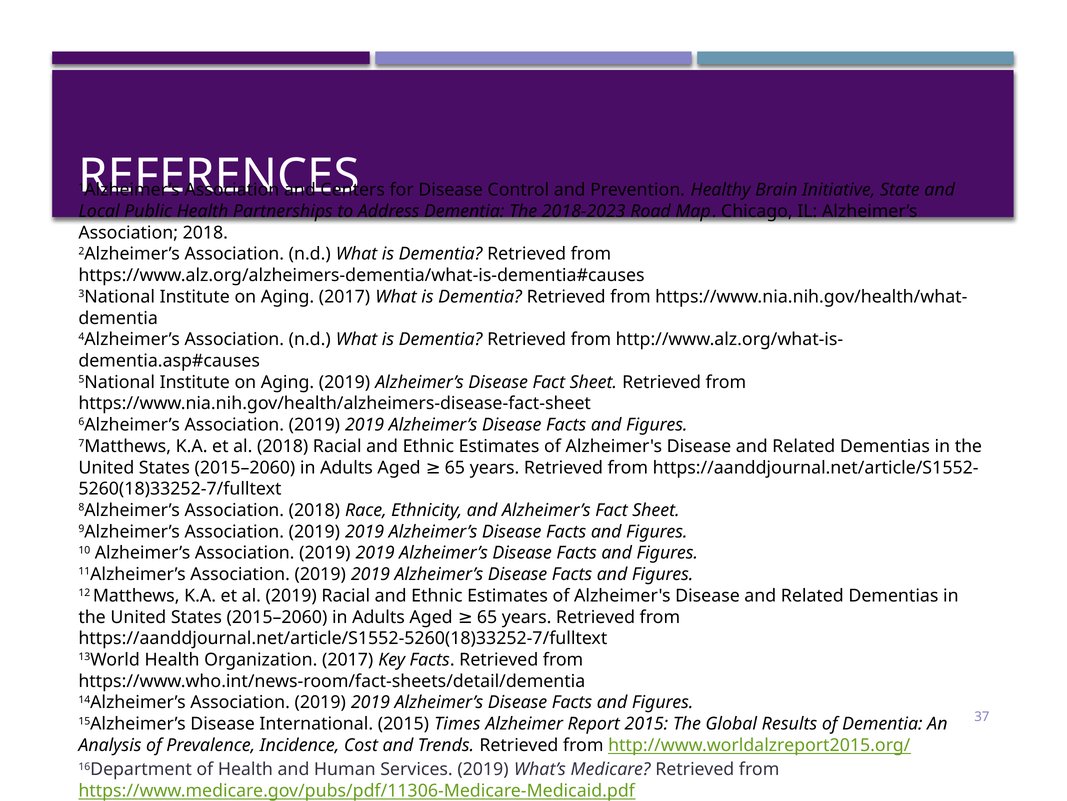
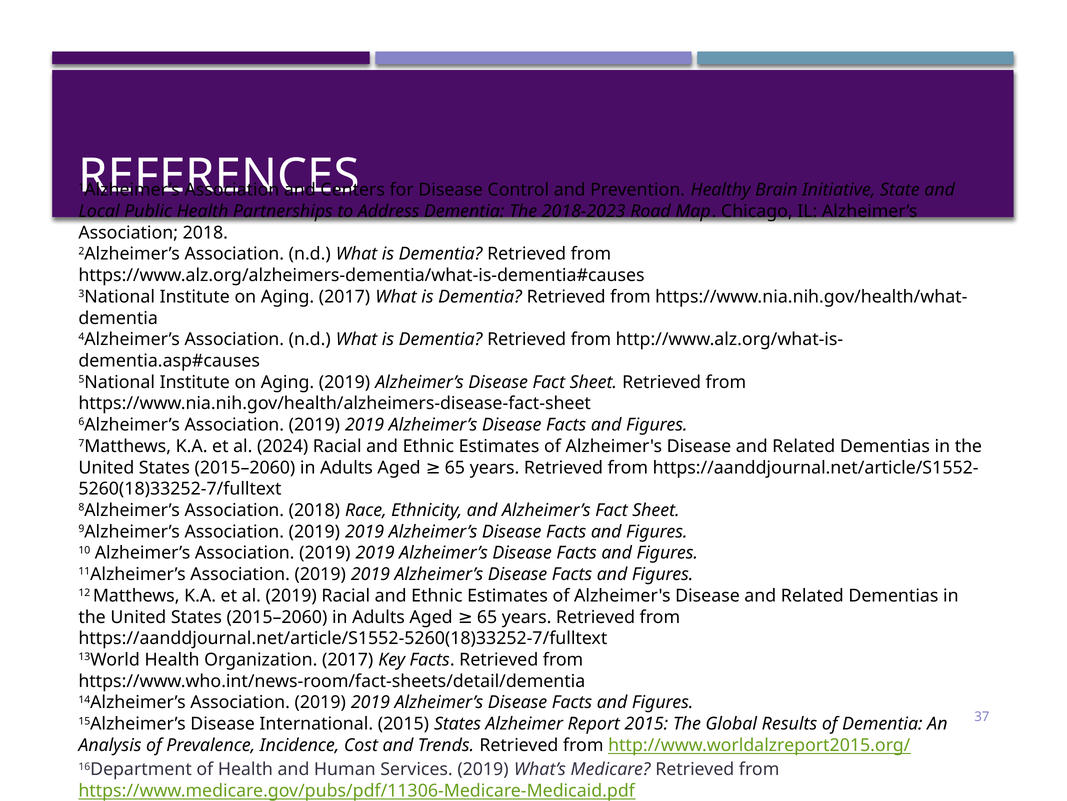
al 2018: 2018 -> 2024 (283, 446)
2015 Times: Times -> States (458, 723)
